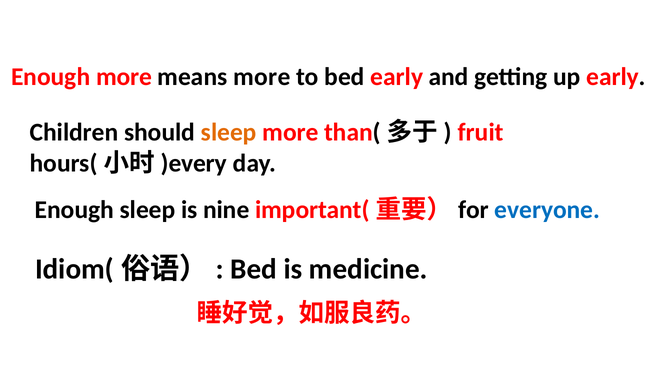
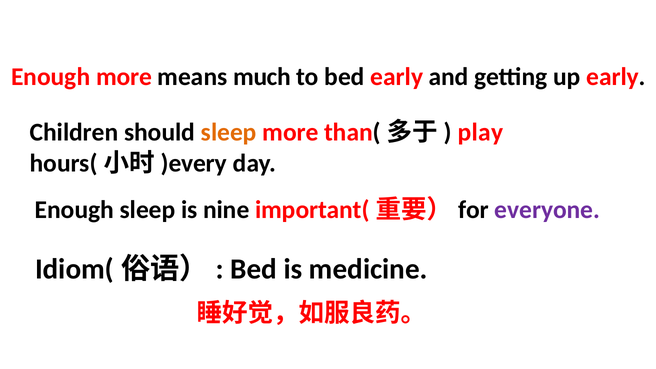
means more: more -> much (262, 77)
fruit: fruit -> play (481, 132)
everyone colour: blue -> purple (547, 210)
